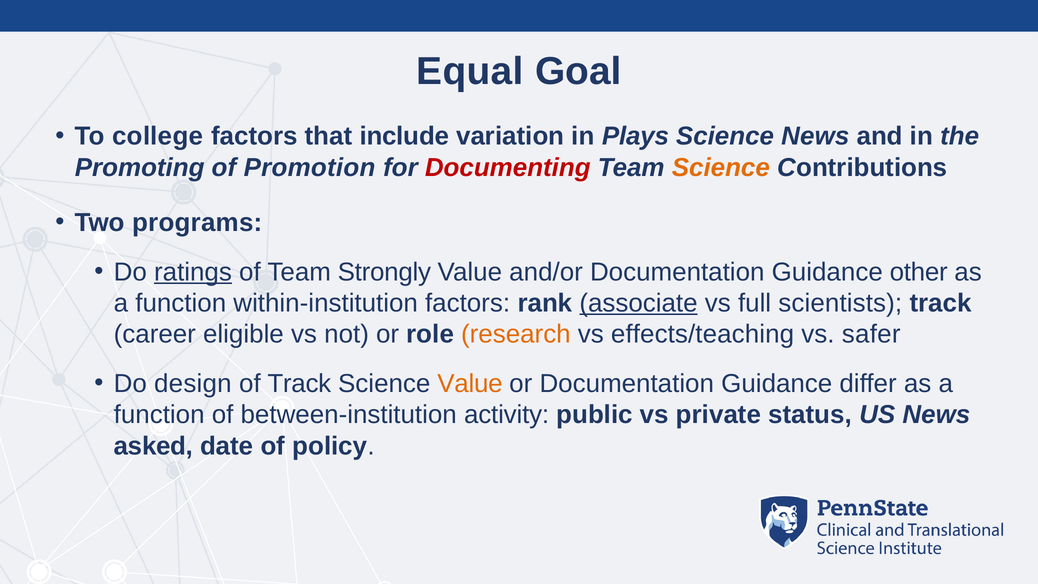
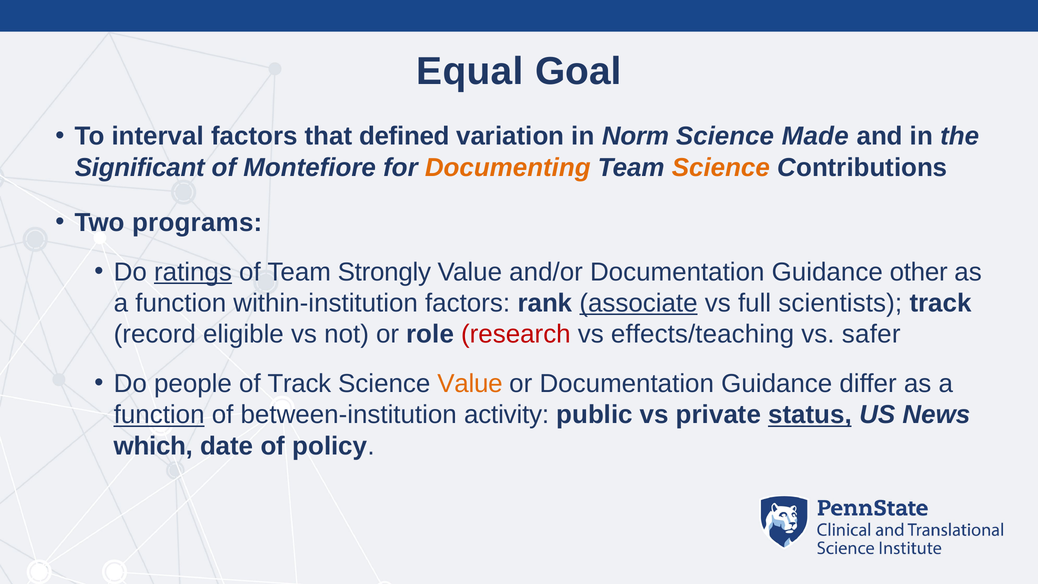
college: college -> interval (158, 136)
include: include -> defined (404, 136)
Plays: Plays -> Norm (636, 136)
Science News: News -> Made (815, 136)
Promoting: Promoting -> Significant (140, 167)
Promotion: Promotion -> Montefiore (310, 167)
Documenting colour: red -> orange (508, 167)
career: career -> record (155, 334)
research colour: orange -> red (516, 334)
design: design -> people (193, 384)
function underline: none -> present (159, 415)
status underline: none -> present (810, 415)
asked: asked -> which (153, 446)
